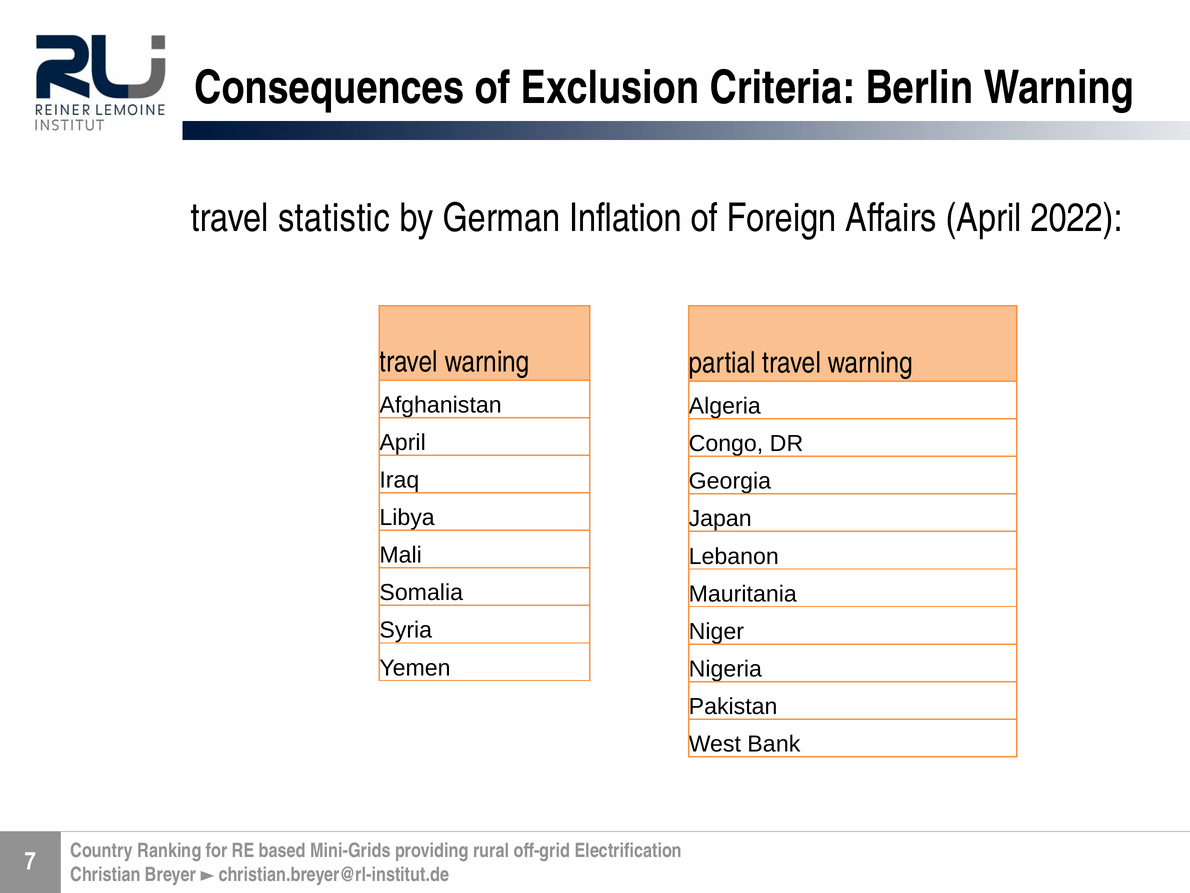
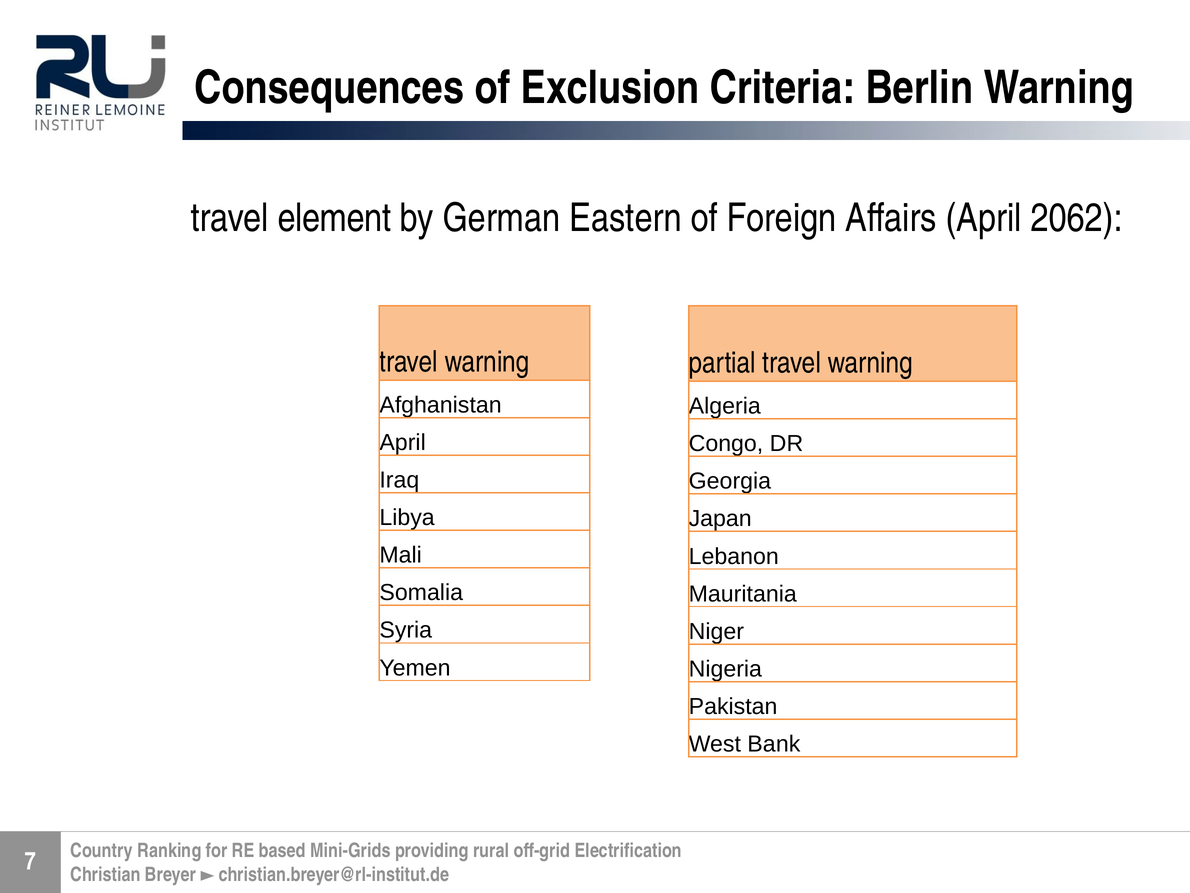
statistic: statistic -> element (334, 218)
Inflation: Inflation -> Eastern (625, 218)
2022: 2022 -> 2062 (1077, 218)
